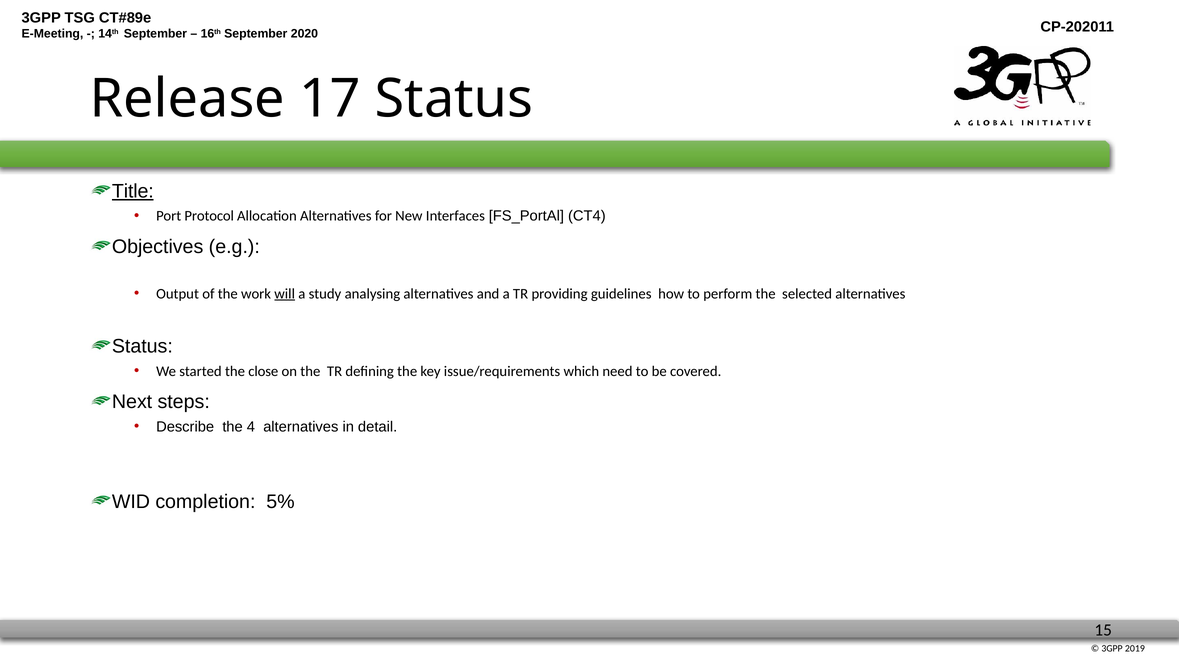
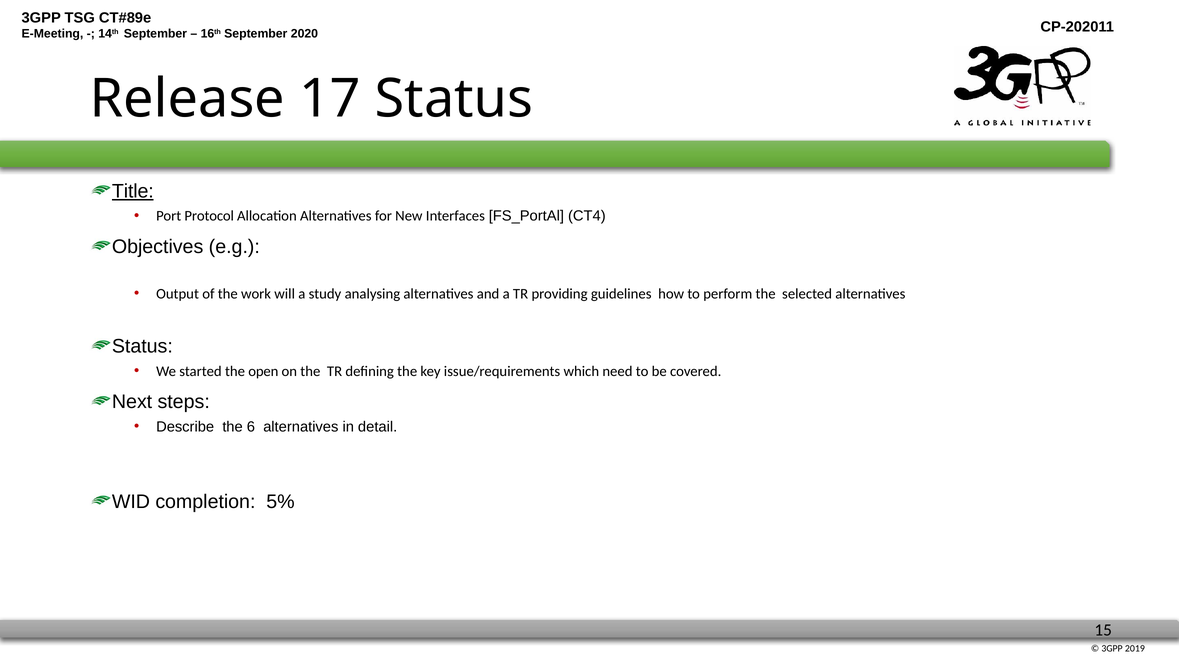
will underline: present -> none (285, 294)
close: close -> open (263, 371)
4: 4 -> 6 (251, 427)
